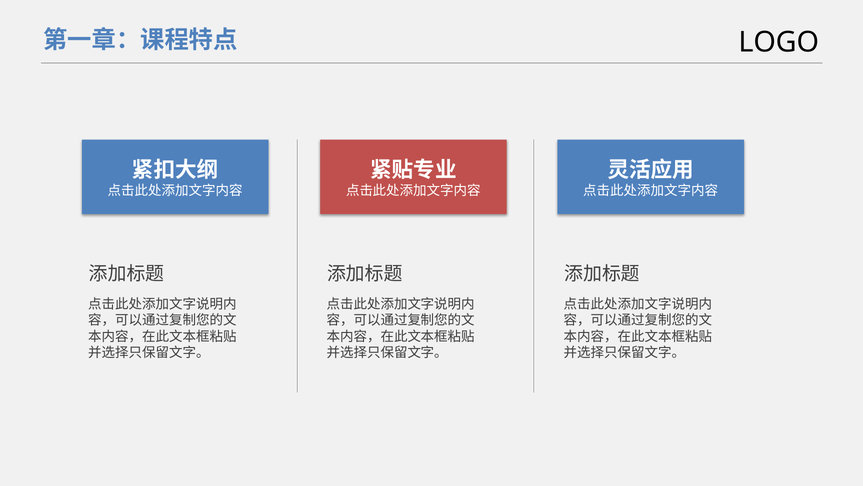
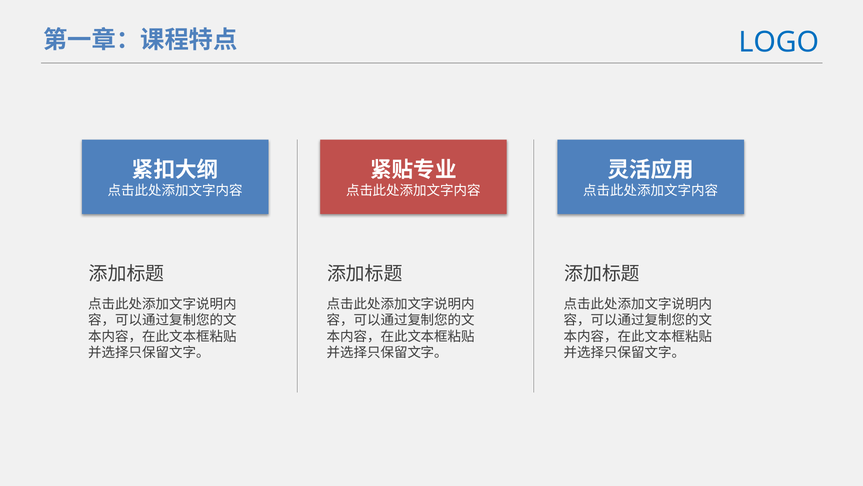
LOGO colour: black -> blue (779, 42)
